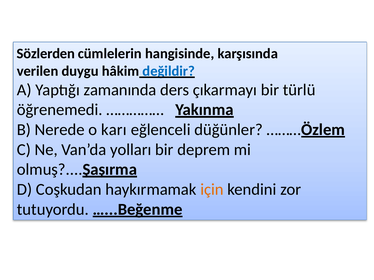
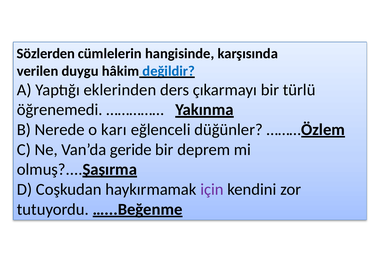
zamanında: zamanında -> eklerinden (120, 90)
yolları: yolları -> geride (131, 150)
için colour: orange -> purple (212, 190)
